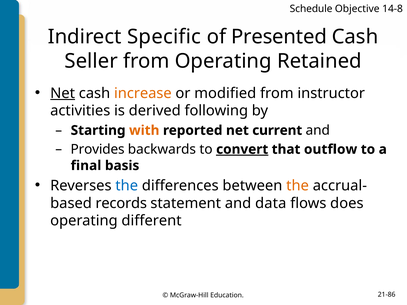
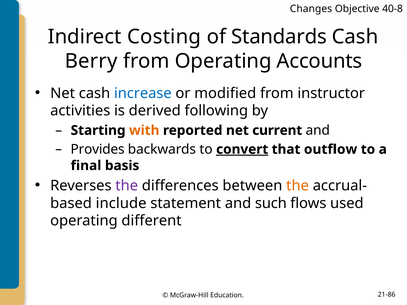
Schedule: Schedule -> Changes (311, 9)
14-8: 14-8 -> 40-8 (393, 9)
Specific: Specific -> Costing (164, 37)
Presented: Presented -> Standards (279, 37)
Seller: Seller -> Berry (91, 61)
Retained: Retained -> Accounts (319, 61)
Net underline: present -> none (63, 93)
increase colour: orange -> blue (143, 93)
the colour: blue -> purple (127, 186)
records: records -> include (121, 203)
data: data -> such (271, 203)
does: does -> used (347, 203)
